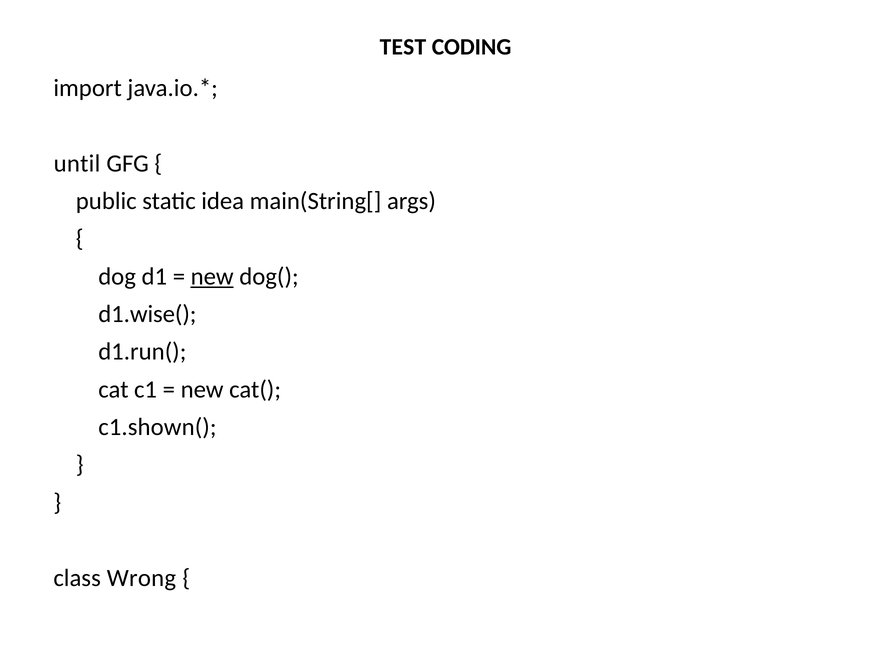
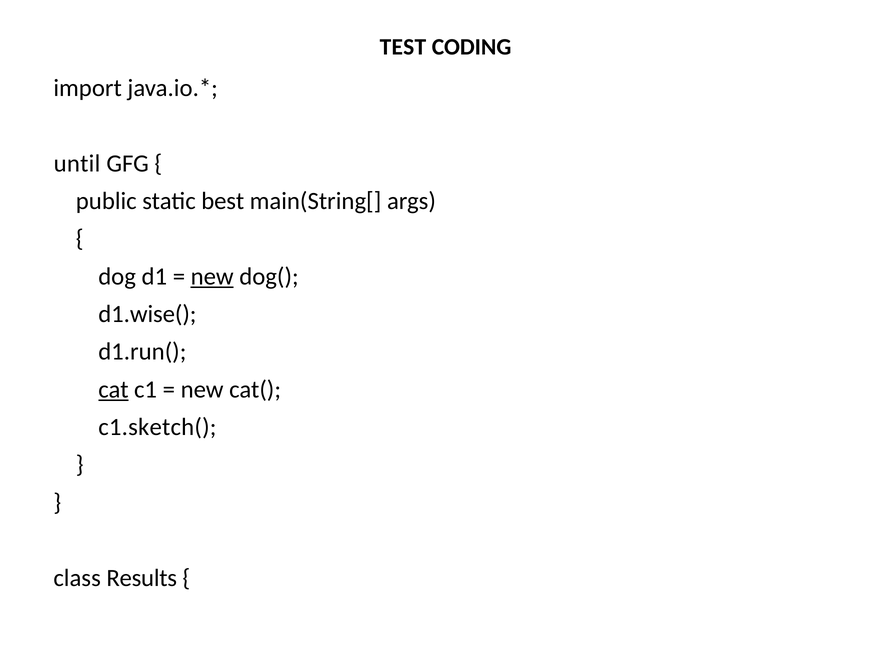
idea: idea -> best (223, 201)
cat underline: none -> present (113, 389)
c1.shown(: c1.shown( -> c1.sketch( (157, 427)
Wrong: Wrong -> Results (142, 577)
